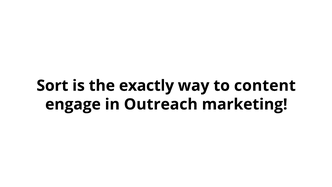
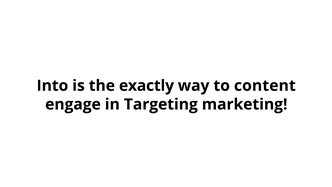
Sort: Sort -> Into (52, 86)
Outreach: Outreach -> Targeting (161, 104)
